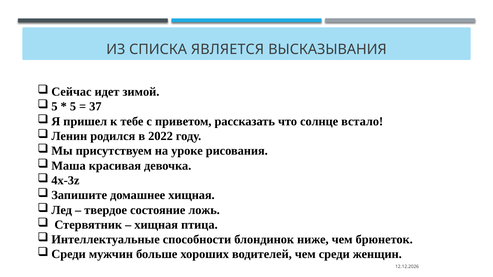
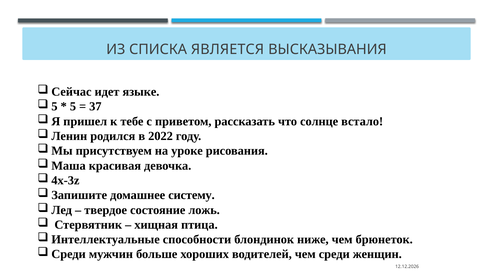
зимой: зимой -> языке (141, 92)
домашнее хищная: хищная -> систему (191, 195)
